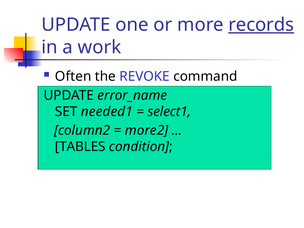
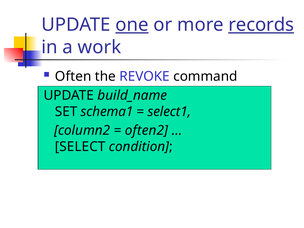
one underline: none -> present (132, 25)
error_name: error_name -> build_name (132, 95)
needed1: needed1 -> schema1 (107, 112)
more2: more2 -> often2 (147, 130)
TABLES: TABLES -> SELECT (80, 147)
